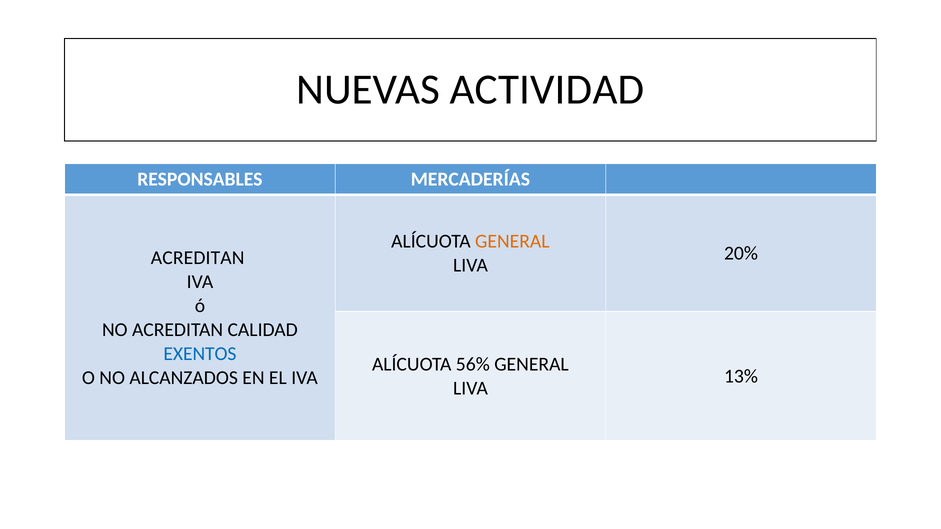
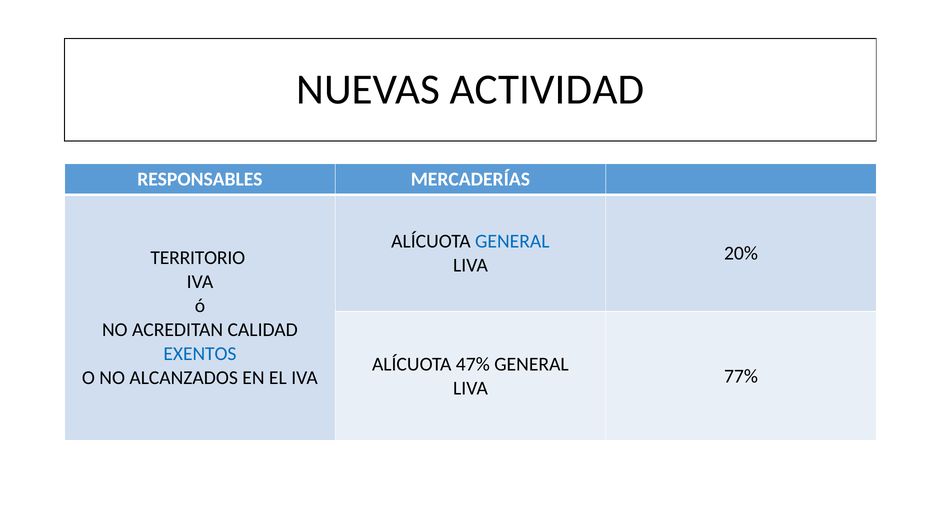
GENERAL colour: orange -> blue (512, 241)
ACREDITAN: ACREDITAN -> TERRITORIO (198, 258)
56%: 56% -> 47% (473, 364)
13%: 13% -> 77% (741, 376)
